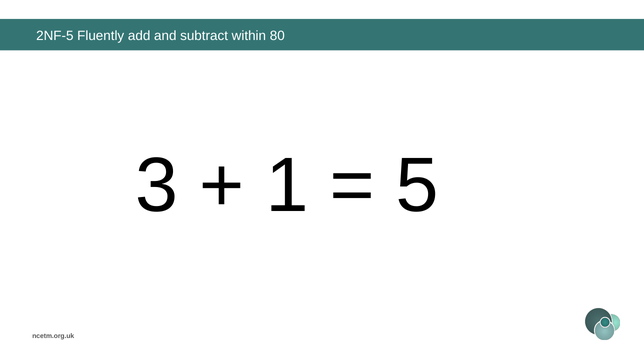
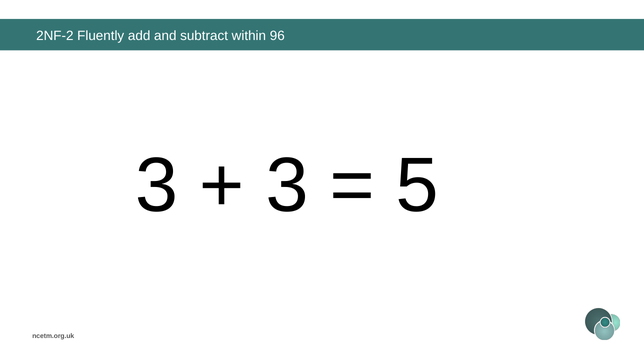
2NF-5: 2NF-5 -> 2NF-2 (55, 36)
80: 80 -> 96 (277, 36)
1: 1 -> 3 (287, 186)
